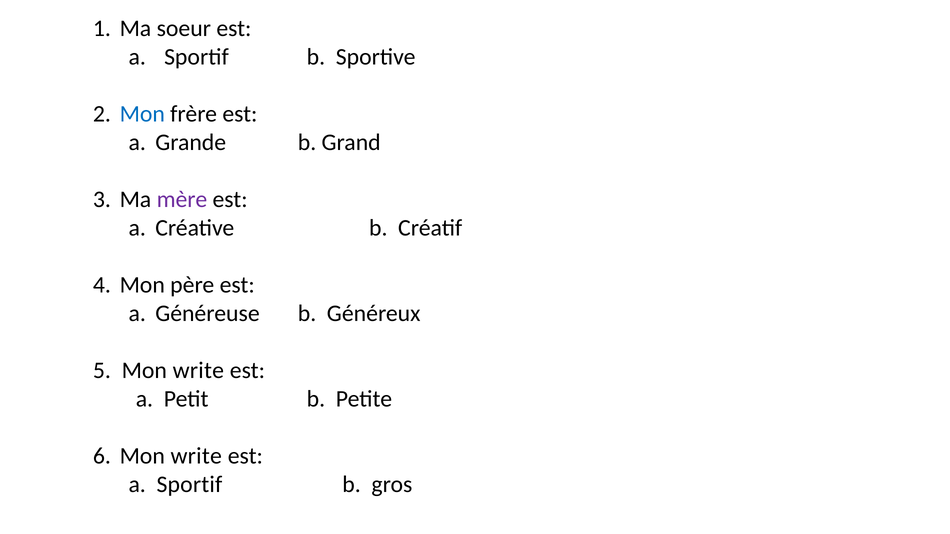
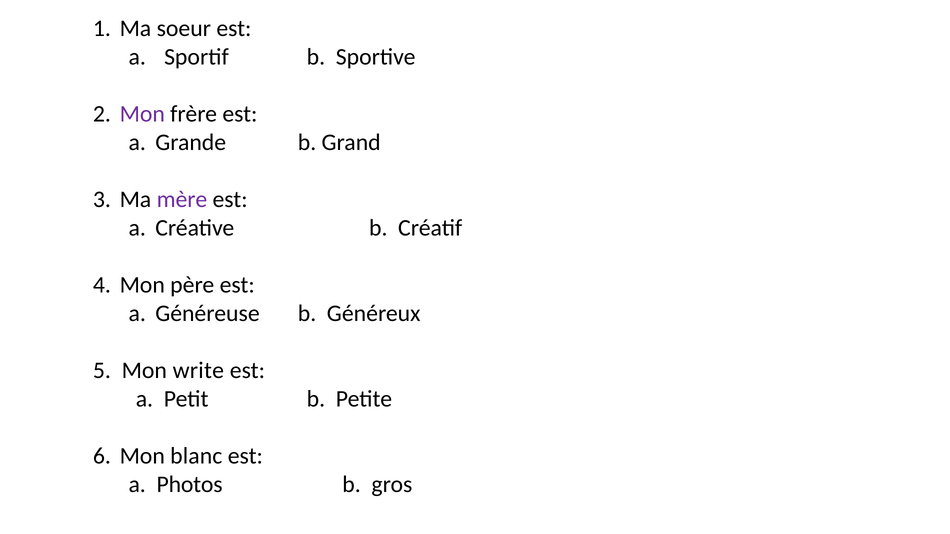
Mon colour: blue -> purple (142, 114)
write: write -> blanc (196, 456)
Sportif: Sportif -> Photos (190, 485)
